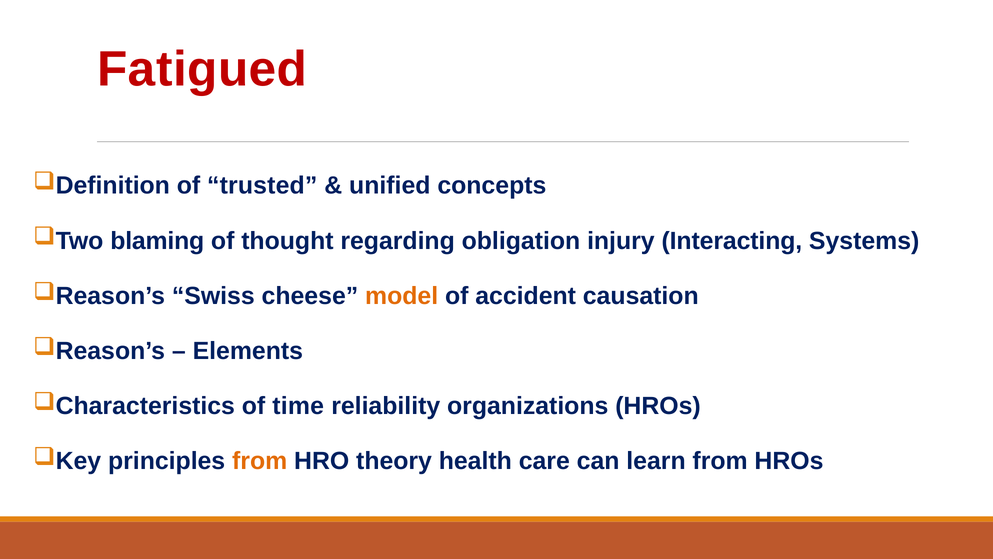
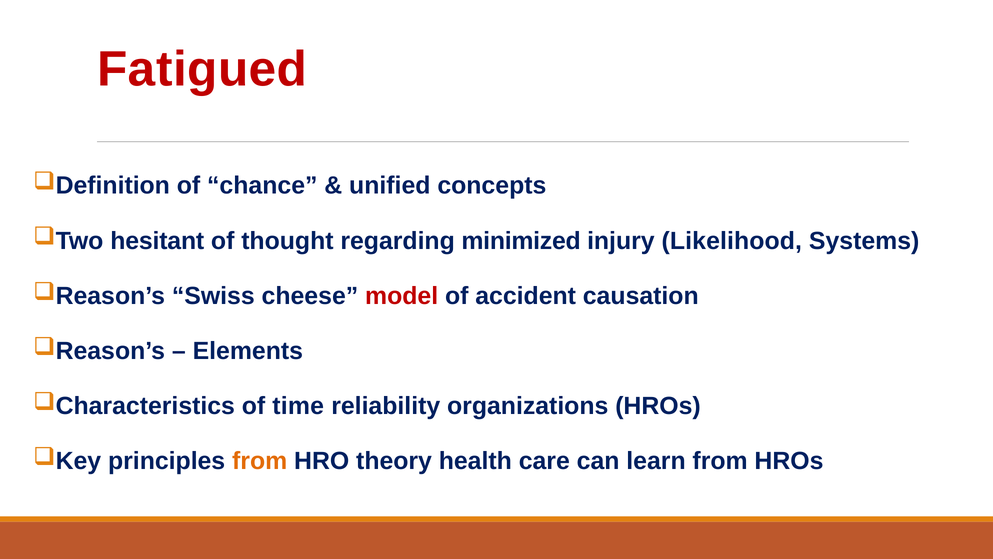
trusted: trusted -> chance (262, 186)
blaming: blaming -> hesitant (157, 241)
obligation: obligation -> minimized (521, 241)
Interacting: Interacting -> Likelihood (732, 241)
model colour: orange -> red (402, 296)
